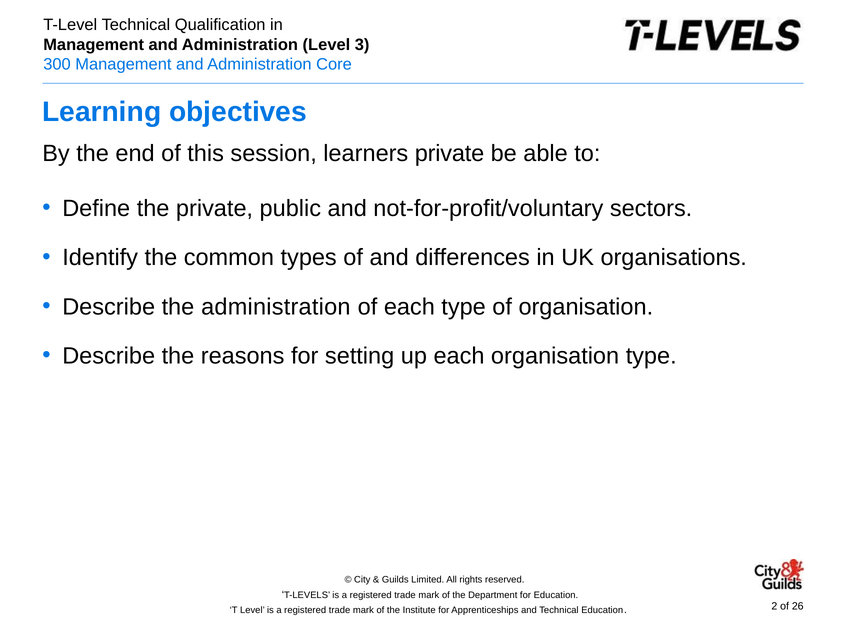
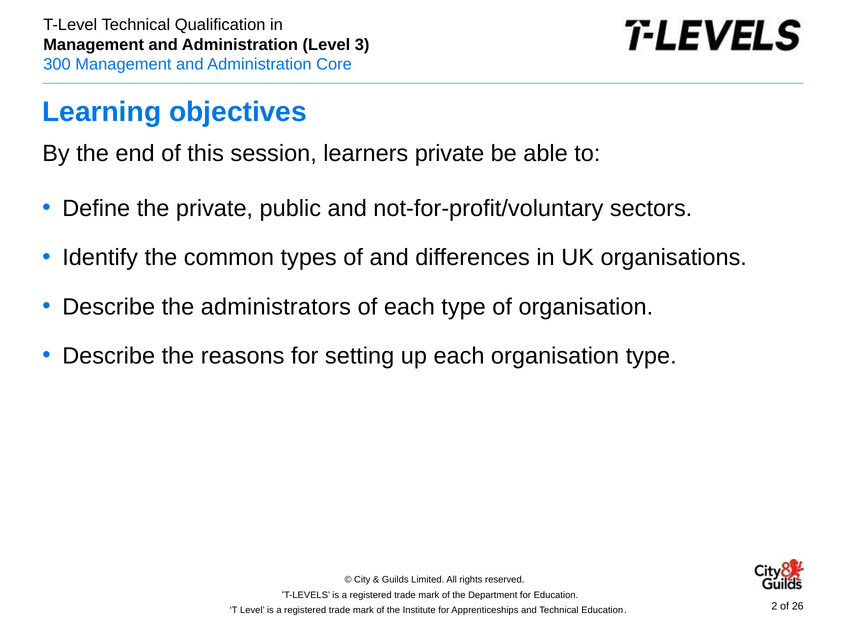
the administration: administration -> administrators (276, 307)
